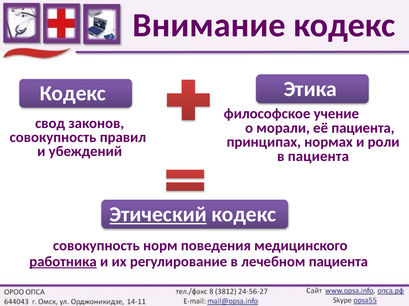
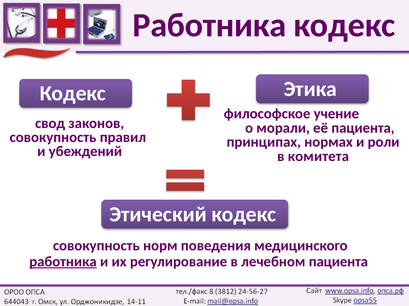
Внимание: Внимание -> Работника (209, 25)
в пациента: пациента -> комитета (318, 157)
Этический underline: present -> none (158, 215)
